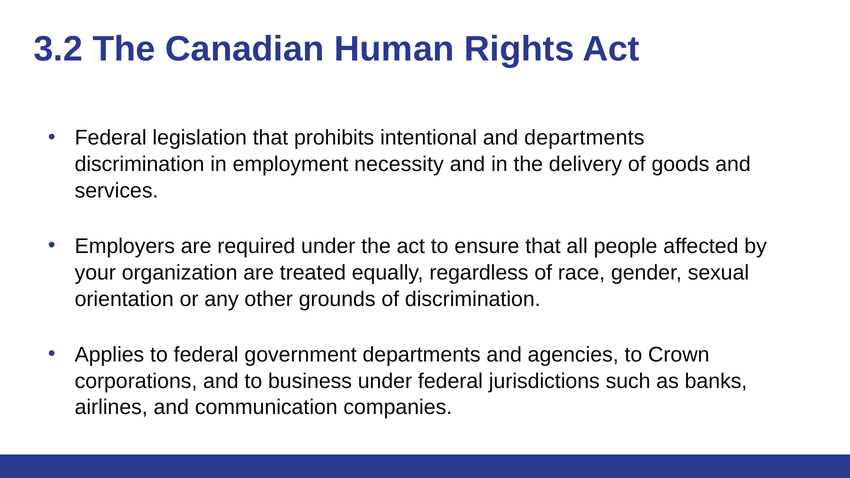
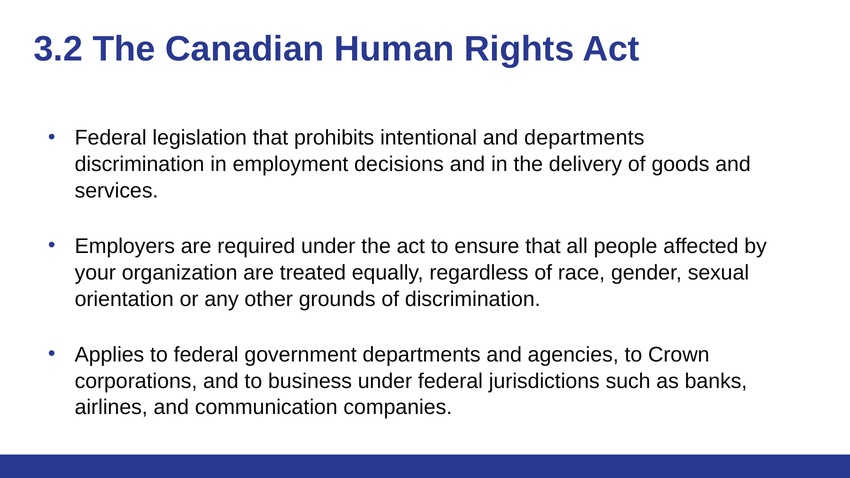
necessity: necessity -> decisions (399, 164)
